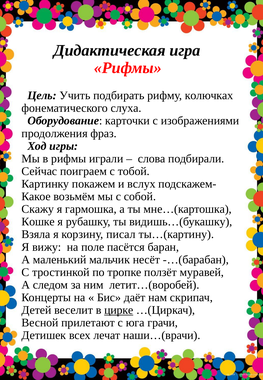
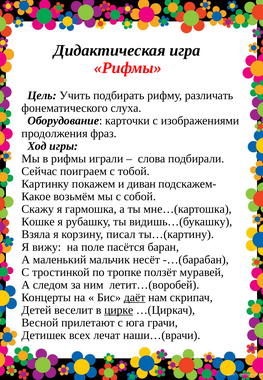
колючках: колючках -> различать (209, 95)
вслух: вслух -> диван (141, 184)
даёт underline: none -> present (135, 297)
